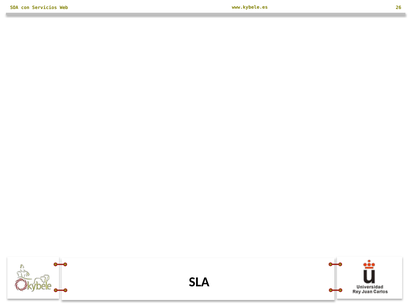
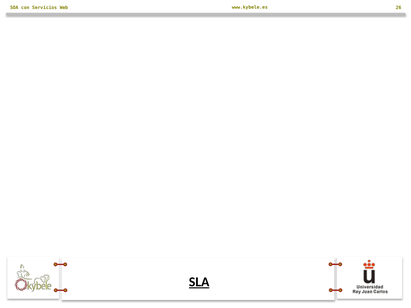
SLA underline: none -> present (199, 282)
